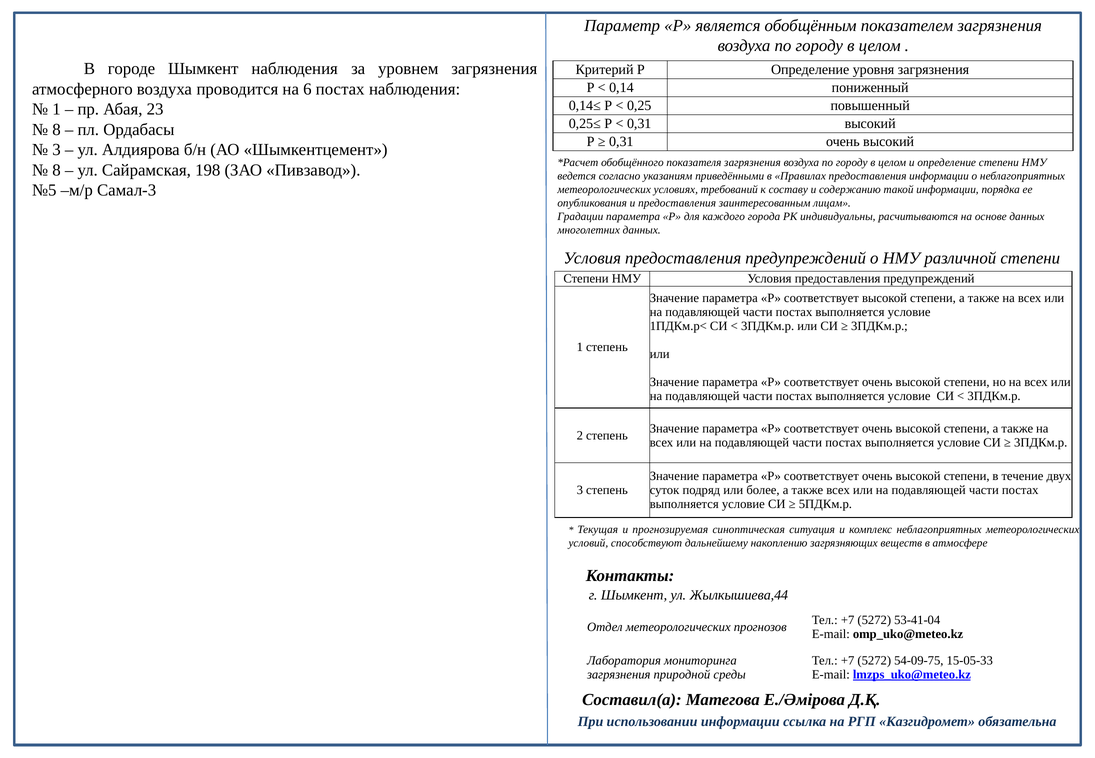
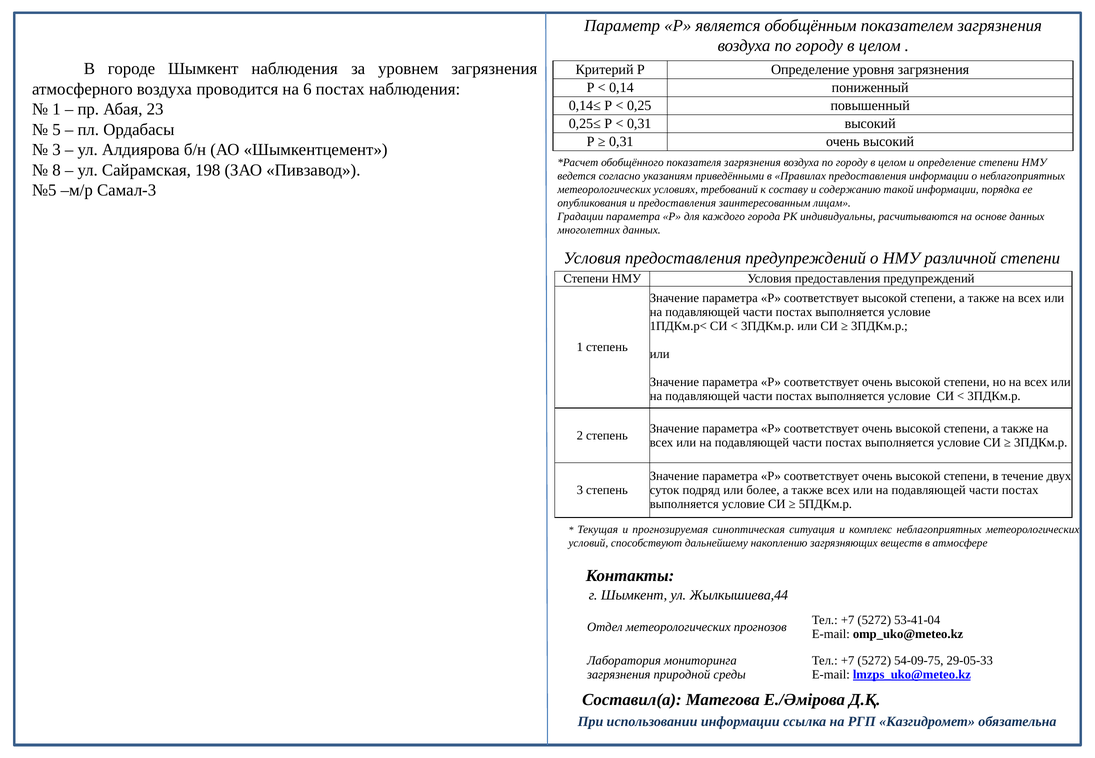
8: 8 -> 5 (57, 130)
15-05-33: 15-05-33 -> 29-05-33 (970, 661)
